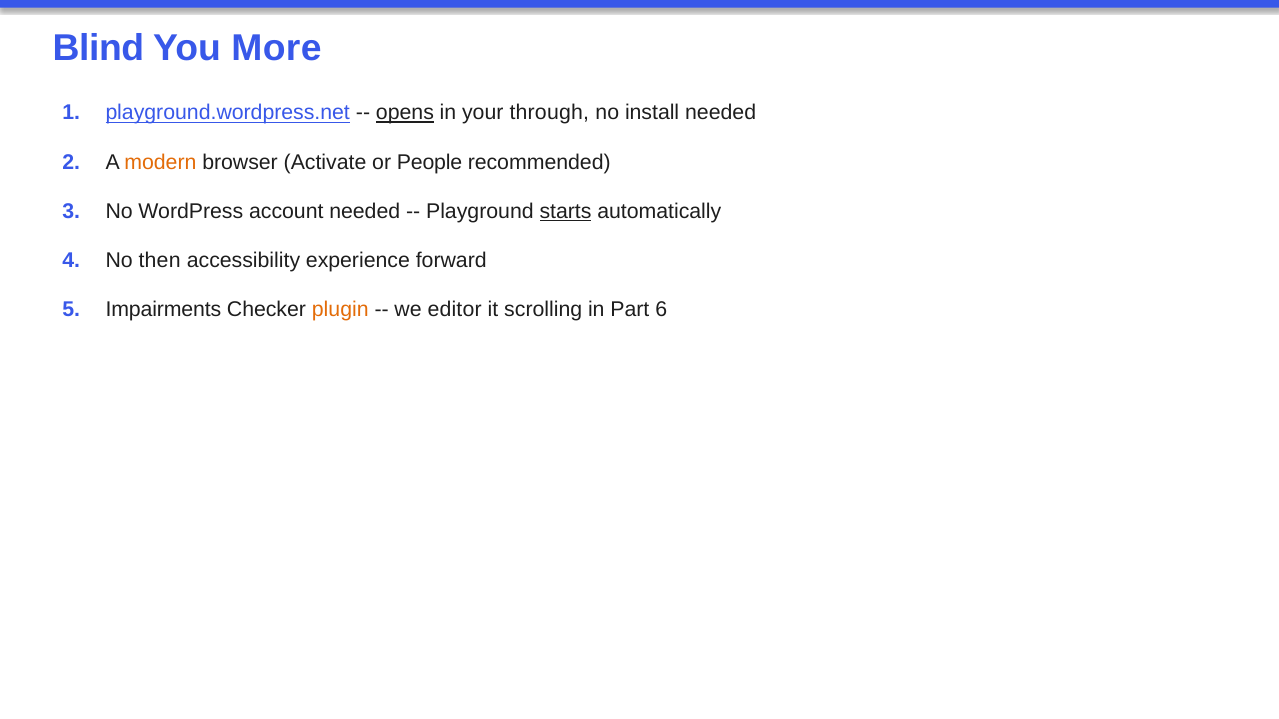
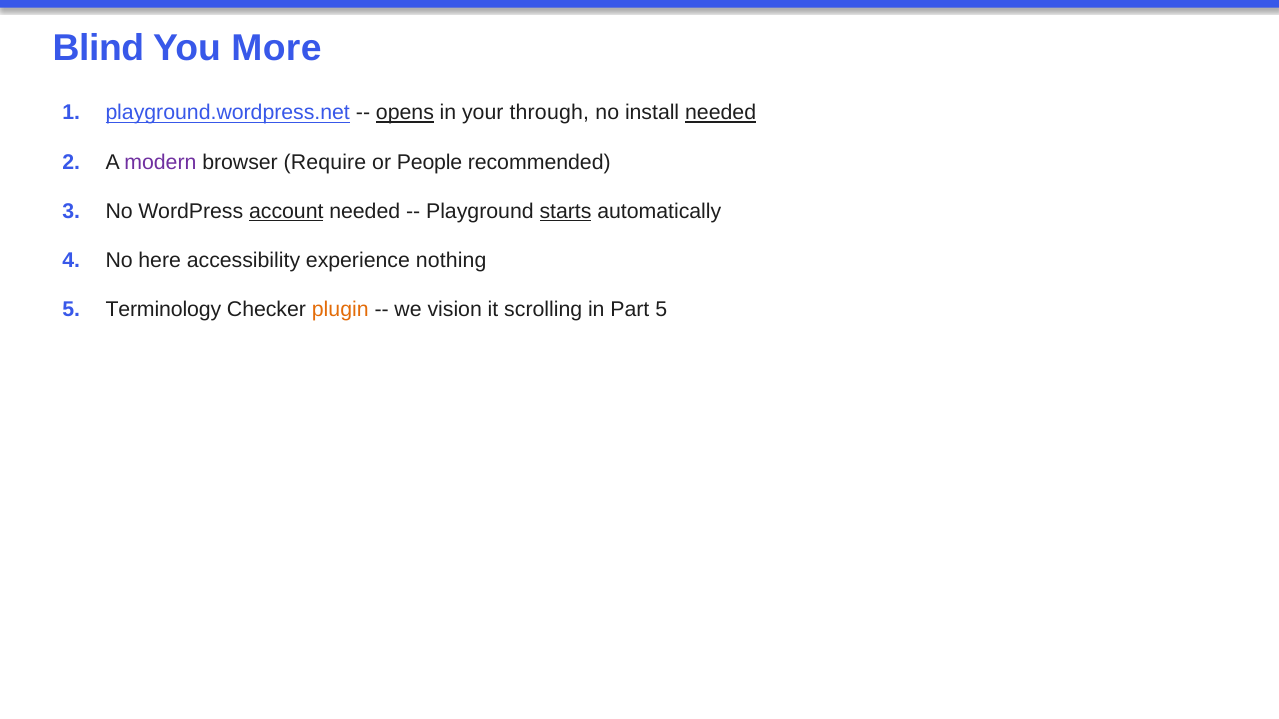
needed underline: none -> present (721, 113)
modern colour: orange -> purple (160, 162)
Activate: Activate -> Require (325, 162)
account underline: none -> present (286, 211)
then: then -> here (160, 261)
forward: forward -> nothing (451, 261)
Impairments: Impairments -> Terminology (163, 310)
editor: editor -> vision (455, 310)
Part 6: 6 -> 5 (661, 310)
